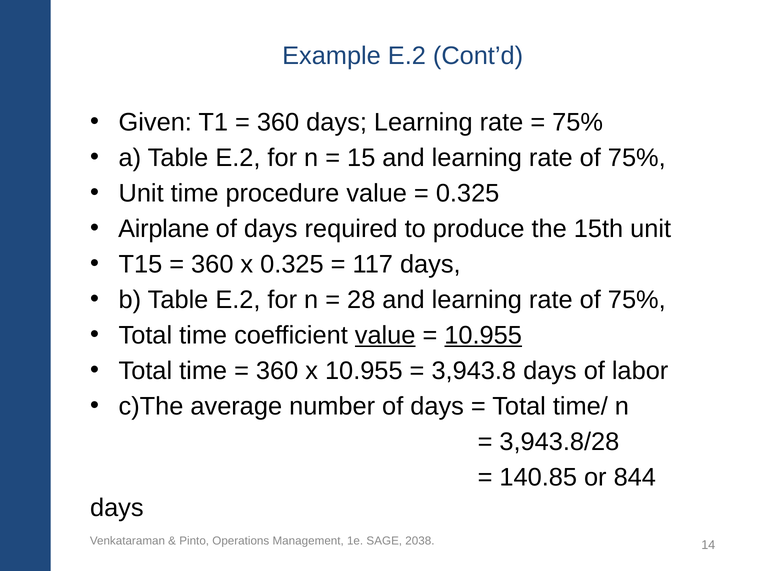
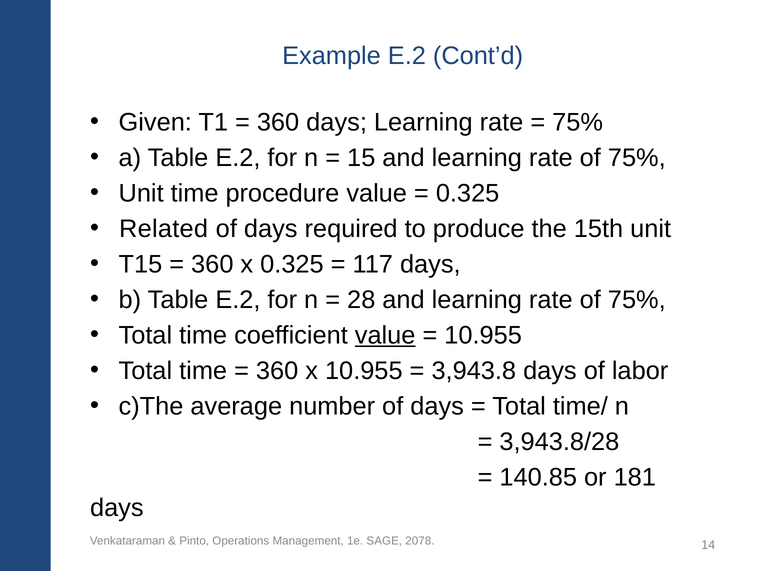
Airplane: Airplane -> Related (164, 229)
10.955 underline: present -> none (483, 335)
844: 844 -> 181 (635, 477)
2038: 2038 -> 2078 (420, 541)
